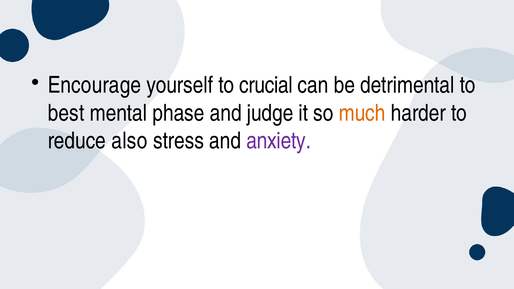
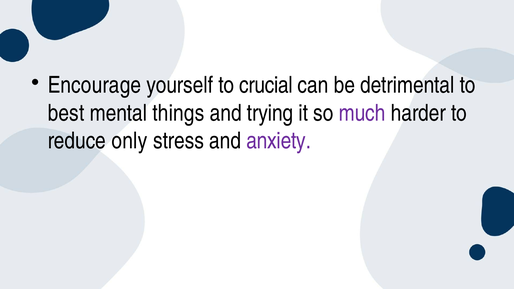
phase: phase -> things (178, 113)
judge: judge -> trying (270, 113)
much colour: orange -> purple (362, 113)
also: also -> only (129, 141)
